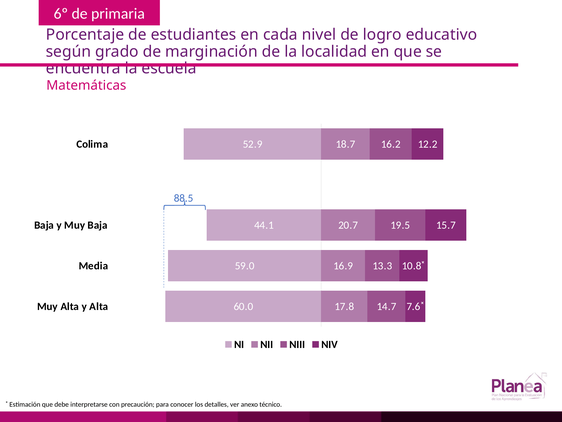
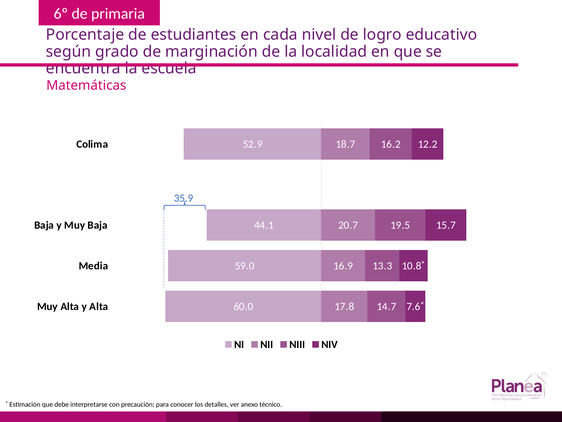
88.5: 88.5 -> 35.9 (184, 198)
